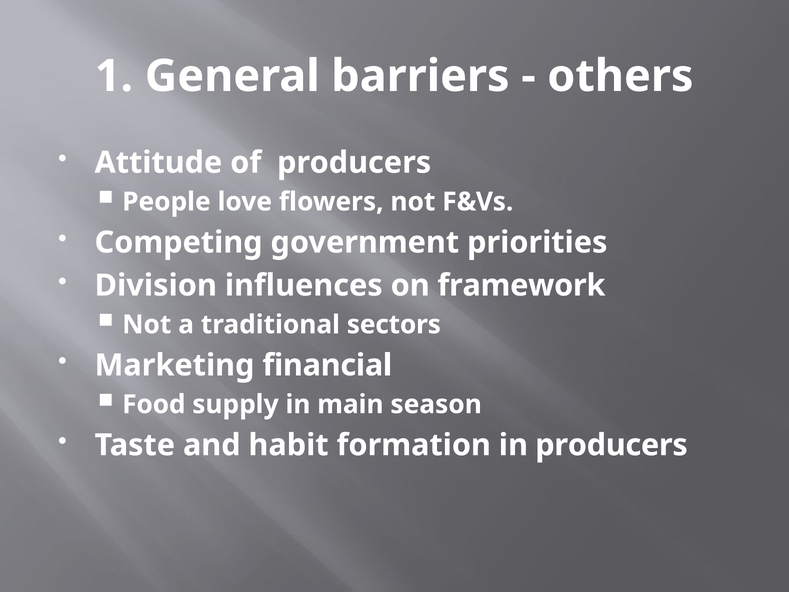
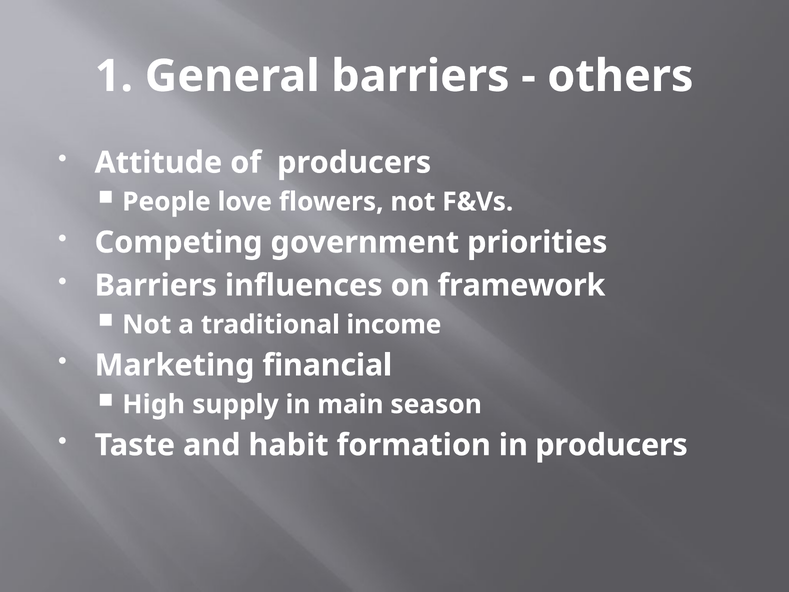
Division: Division -> Barriers (156, 285)
sectors: sectors -> income (394, 324)
Food: Food -> High (154, 404)
